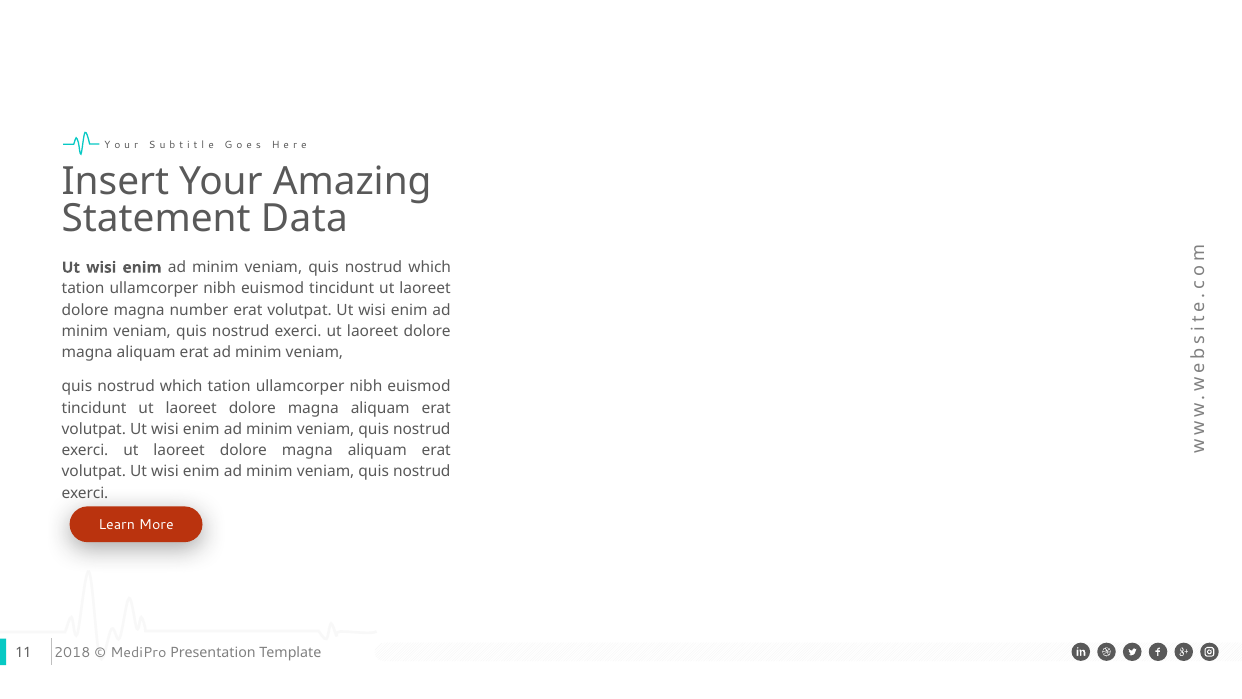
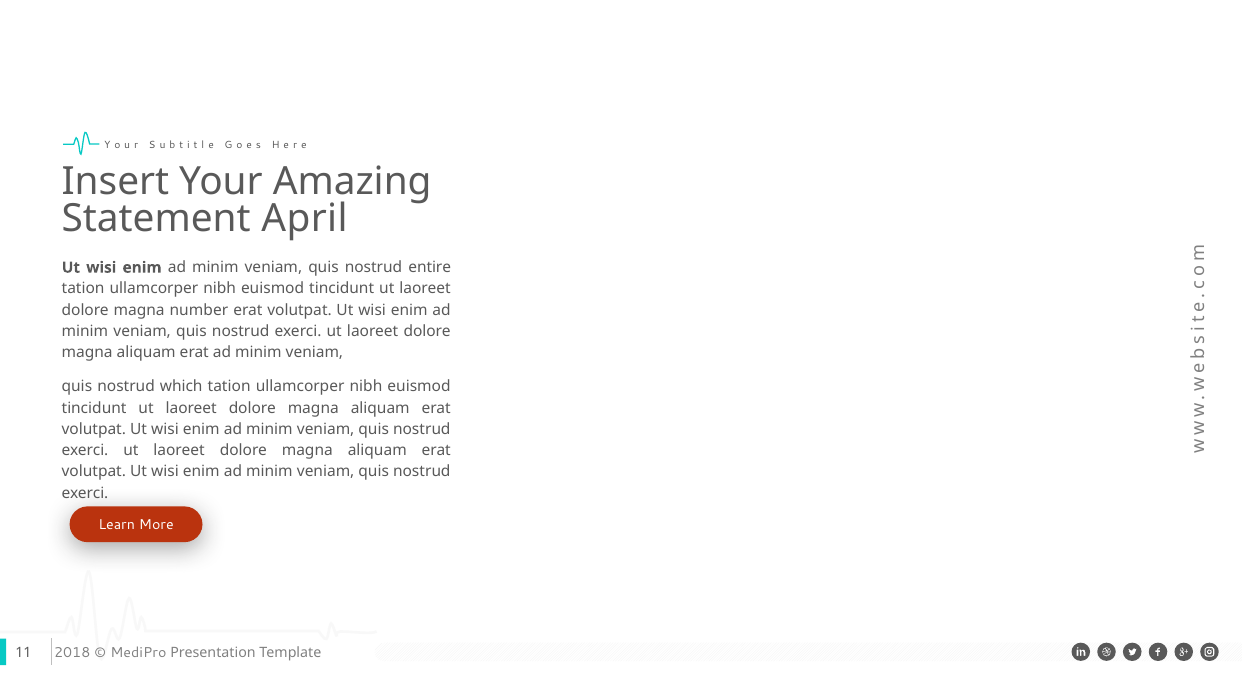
Data: Data -> April (304, 219)
which: which -> entire (430, 267)
